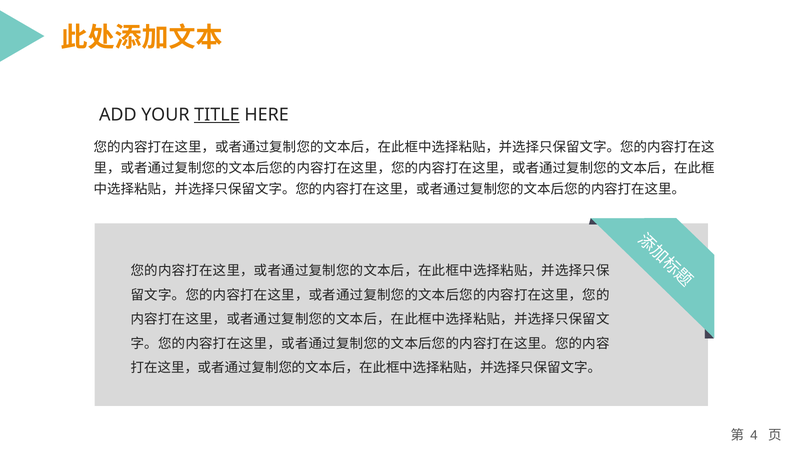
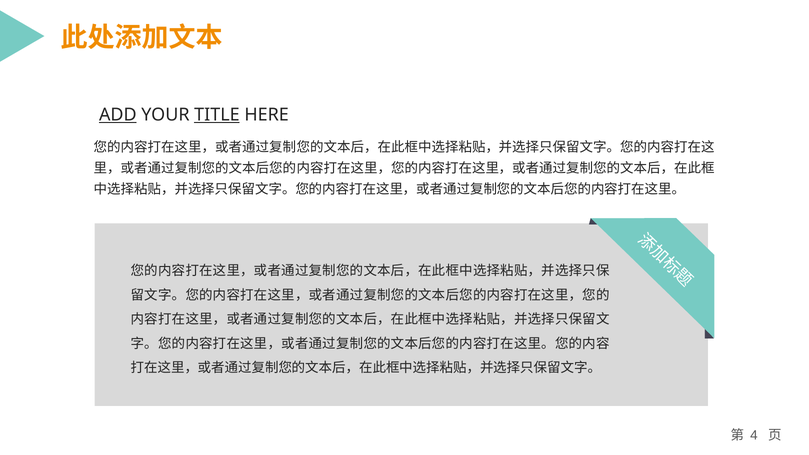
ADD underline: none -> present (118, 115)
